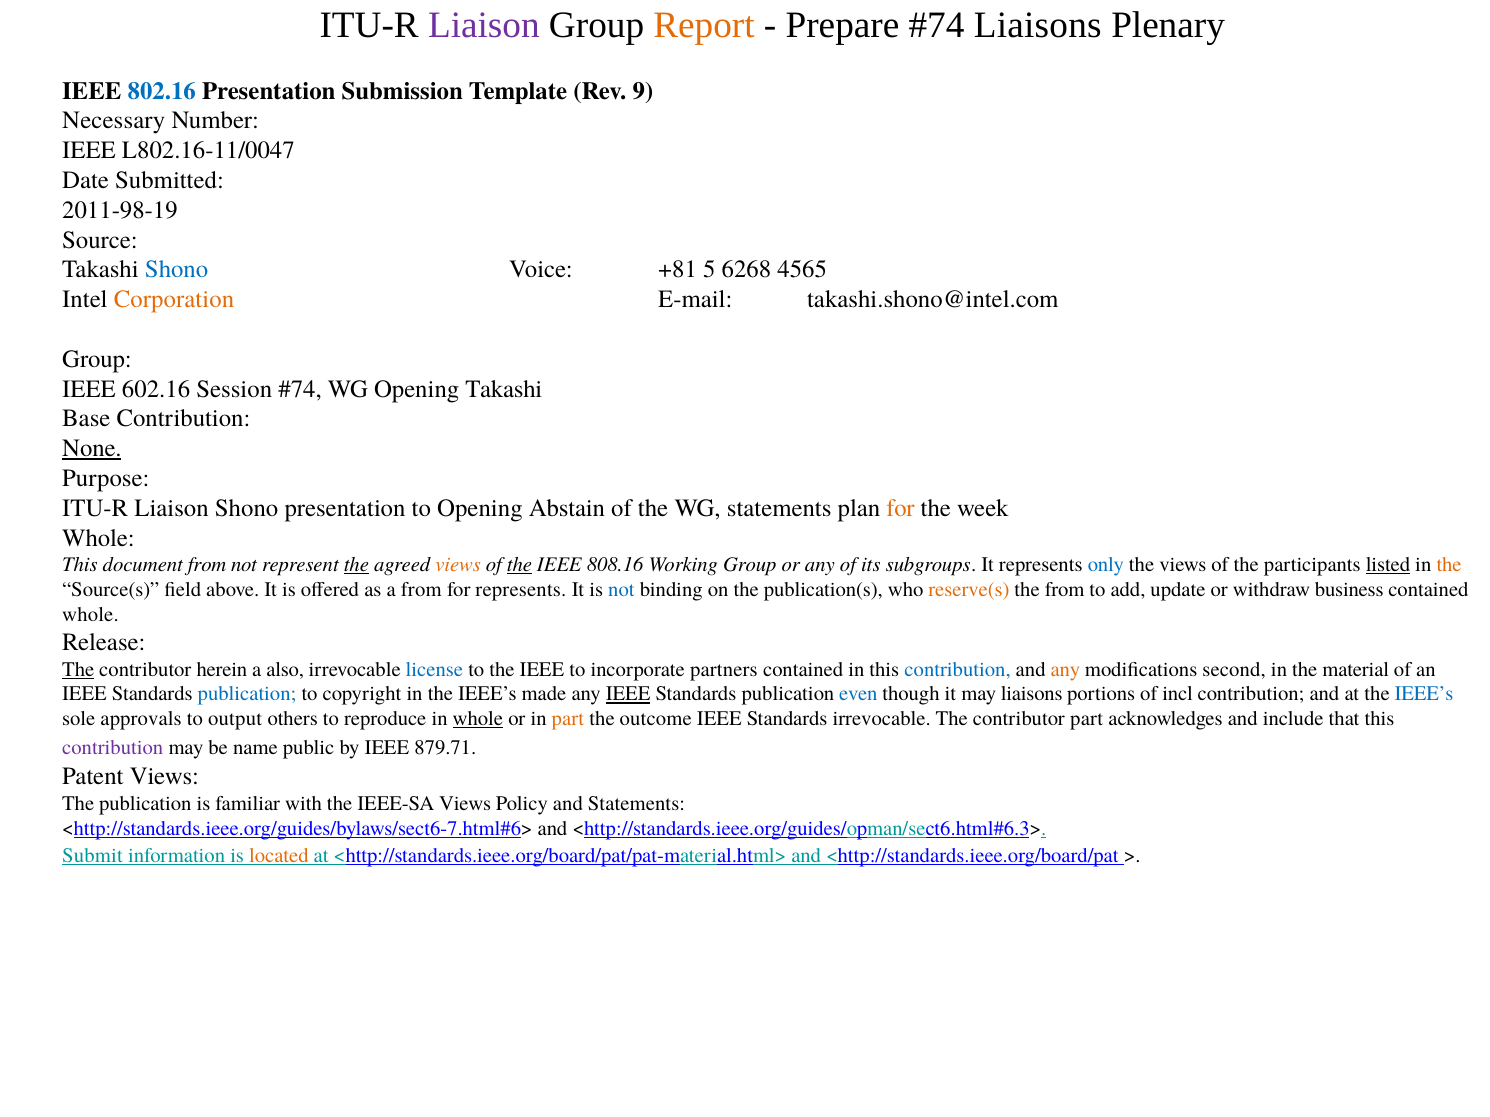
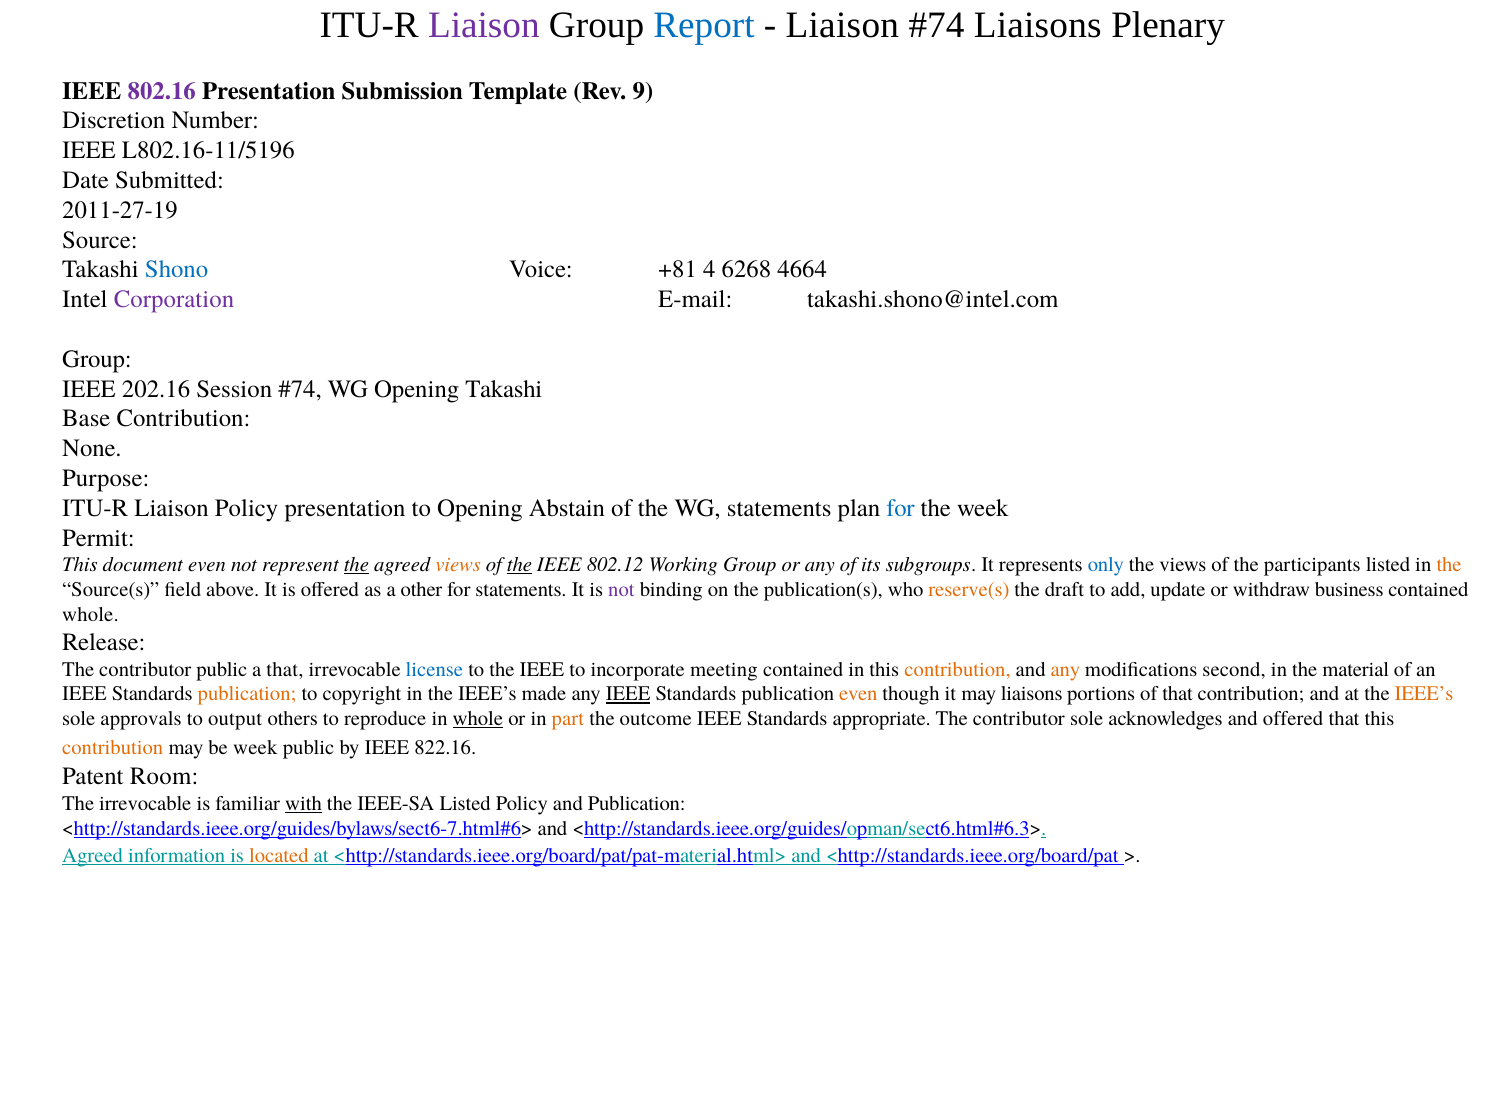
Report colour: orange -> blue (704, 25)
Prepare: Prepare -> Liaison (842, 25)
802.16 colour: blue -> purple (162, 91)
Necessary: Necessary -> Discretion (114, 121)
L802.16-11/0047: L802.16-11/0047 -> L802.16-11/5196 (208, 151)
2011-98-19: 2011-98-19 -> 2011-27-19 (120, 210)
5: 5 -> 4 (709, 270)
4565: 4565 -> 4664 (802, 270)
Corporation colour: orange -> purple (174, 300)
602.16: 602.16 -> 202.16 (156, 389)
None underline: present -> none (92, 449)
Liaison Shono: Shono -> Policy (247, 508)
for colour: orange -> blue (901, 508)
Whole: Whole -> Permit (98, 538)
document from: from -> even (207, 565)
808.16: 808.16 -> 802.12 (615, 565)
listed underline: present -> none (1388, 565)
a from: from -> other (422, 590)
for represents: represents -> statements (521, 590)
not colour: blue -> purple (621, 590)
the from: from -> draft (1065, 590)
The underline: present -> none (78, 670)
contributor herein: herein -> public (222, 670)
a also: also -> that (285, 670)
partners: partners -> meeting (724, 670)
contribution colour: blue -> orange (958, 670)
publication colour: blue -> orange (247, 694)
even colour: blue -> orange (858, 694)
of incl: incl -> that (1178, 694)
IEEE’s colour: blue -> orange (1424, 694)
Standards irrevocable: irrevocable -> appropriate (882, 719)
contributor part: part -> sole (1087, 719)
and include: include -> offered (1293, 719)
contribution colour: purple -> orange (113, 748)
be name: name -> week (255, 748)
879.71: 879.71 -> 822.16 (445, 748)
Patent Views: Views -> Room (164, 777)
The publication: publication -> irrevocable (145, 804)
with underline: none -> present (304, 804)
IEEE-SA Views: Views -> Listed (465, 804)
and Statements: Statements -> Publication (637, 804)
Submit: Submit -> Agreed (93, 856)
